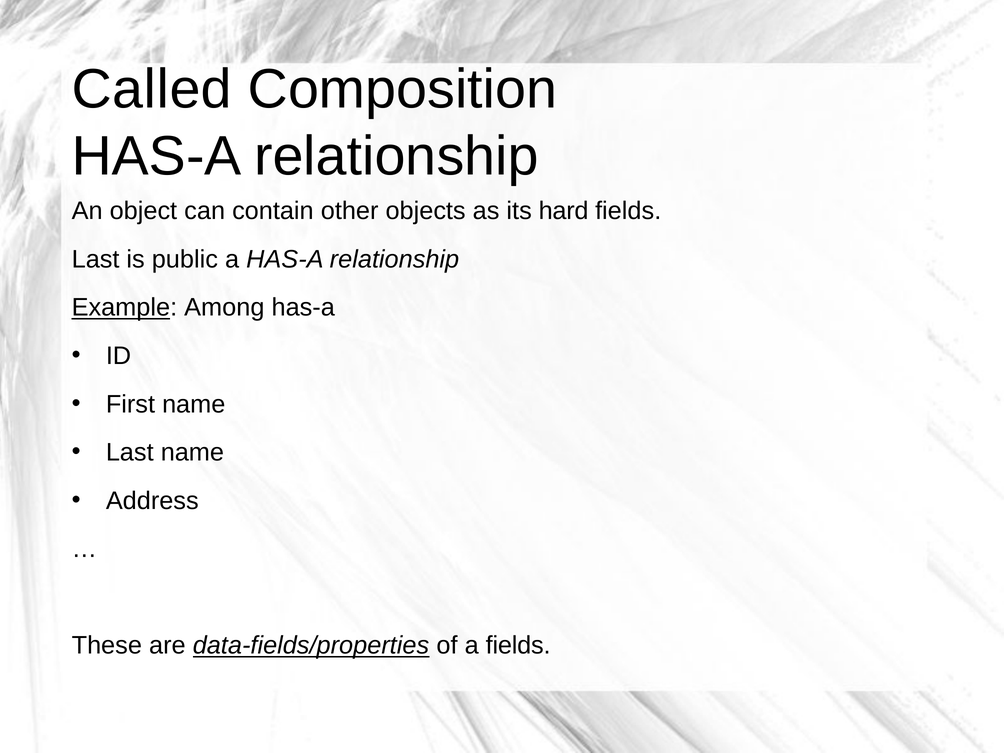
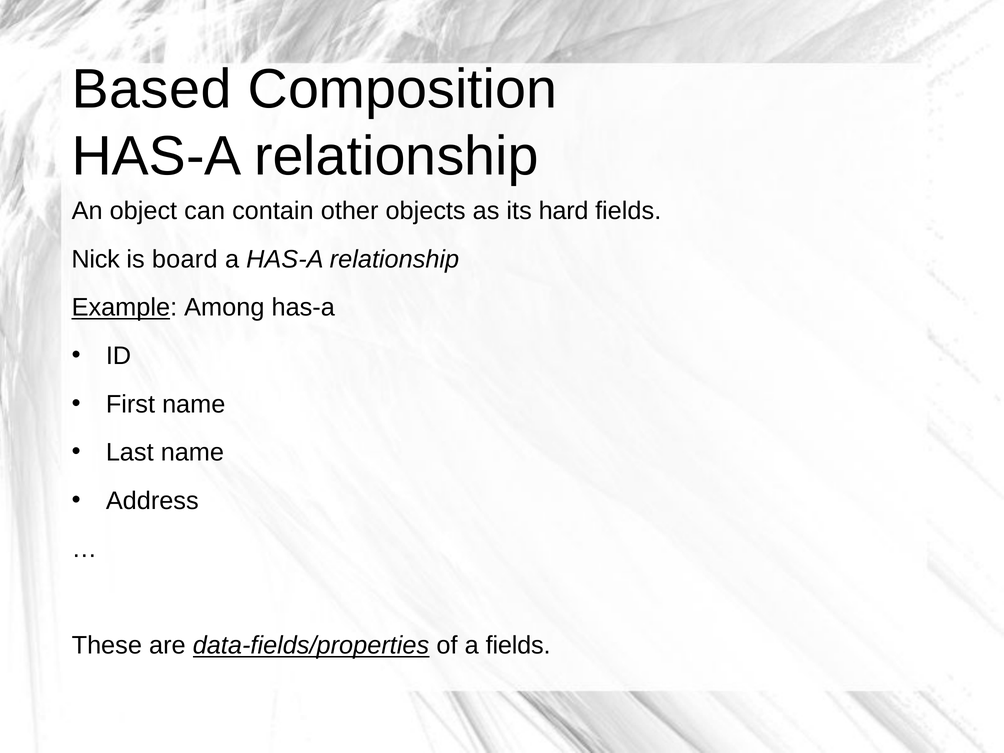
Called: Called -> Based (152, 90)
Last: Last -> Nick (96, 259)
public: public -> board (185, 259)
